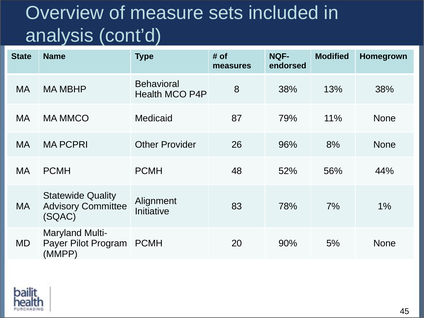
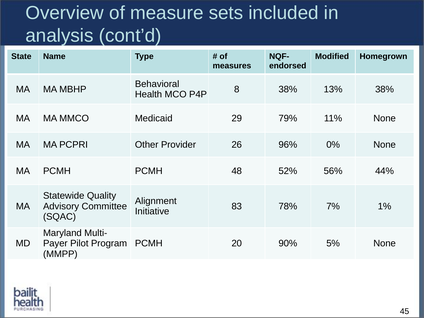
87: 87 -> 29 (237, 118)
8%: 8% -> 0% (333, 145)
